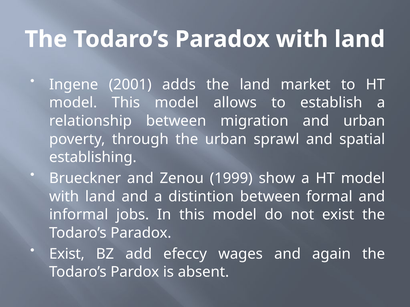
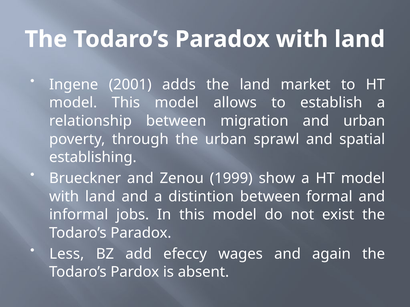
Exist: Exist -> Less (67, 254)
